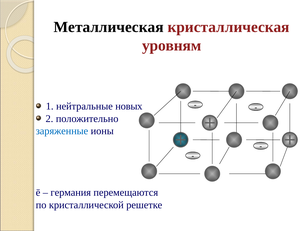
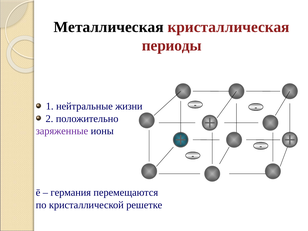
уровням: уровням -> периоды (172, 45)
новых: новых -> жизни (129, 106)
заряженные colour: blue -> purple (62, 131)
